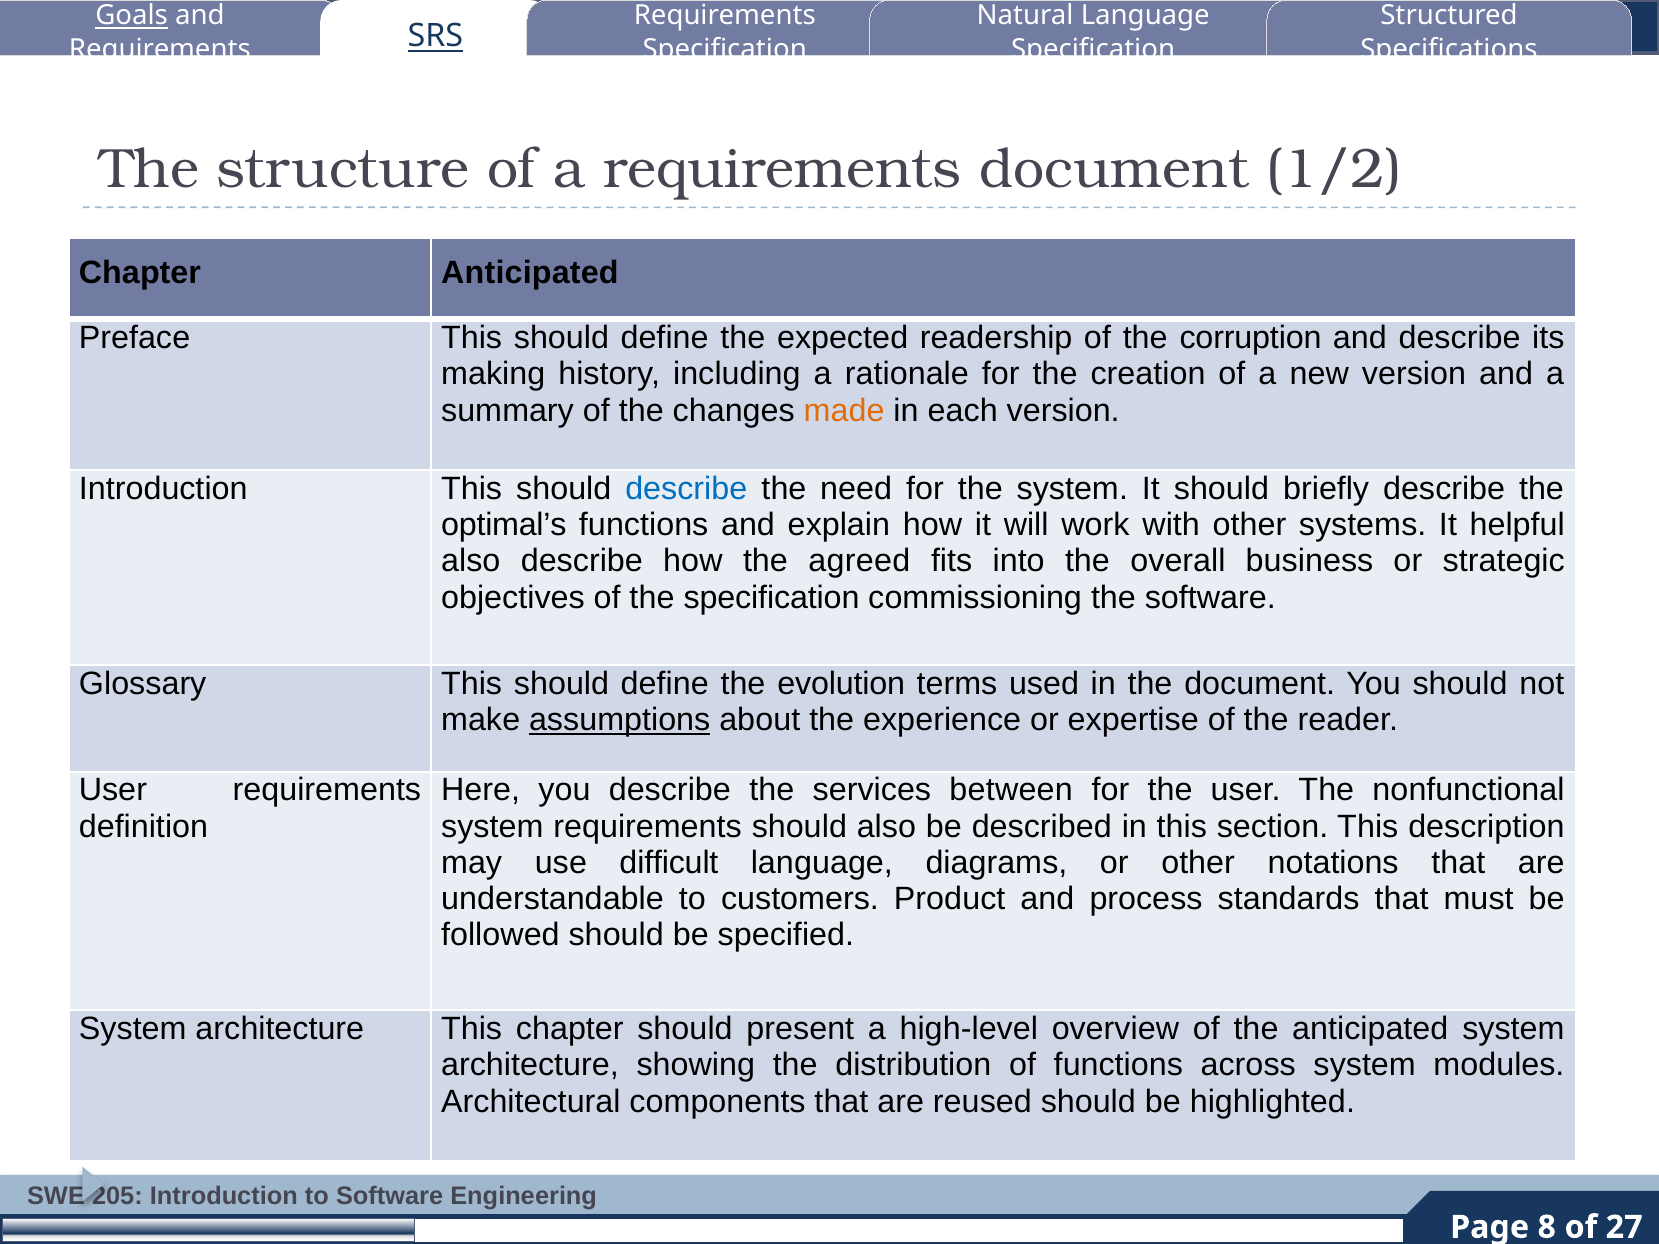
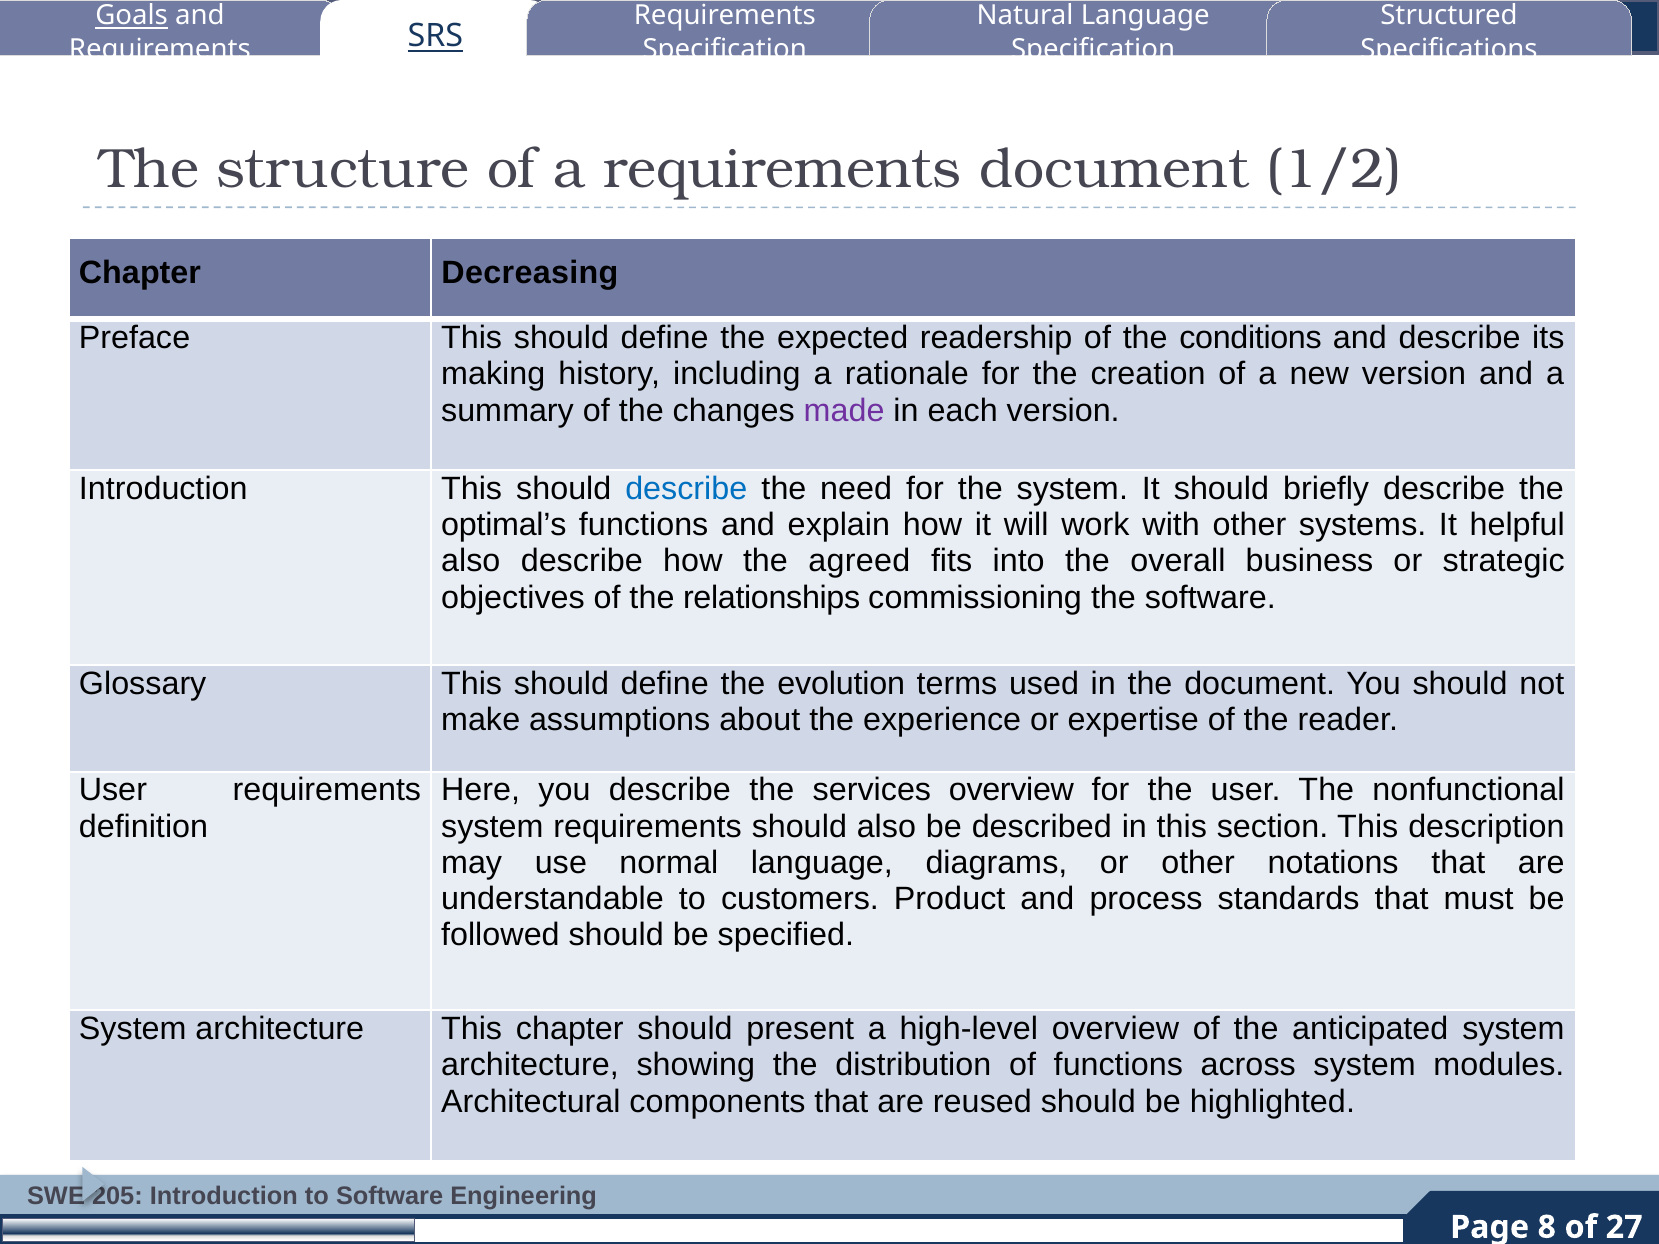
Chapter Anticipated: Anticipated -> Decreasing (530, 273)
corruption: corruption -> conditions (1251, 338)
made colour: orange -> purple (844, 411)
the specification: specification -> relationships (772, 598)
assumptions underline: present -> none (620, 720)
services between: between -> overview (1011, 790)
difficult: difficult -> normal (669, 863)
